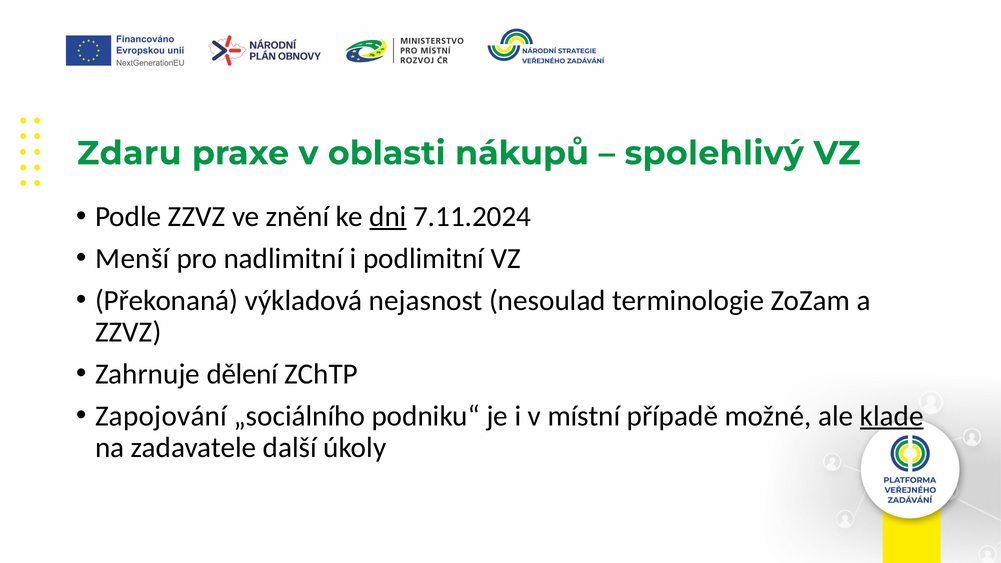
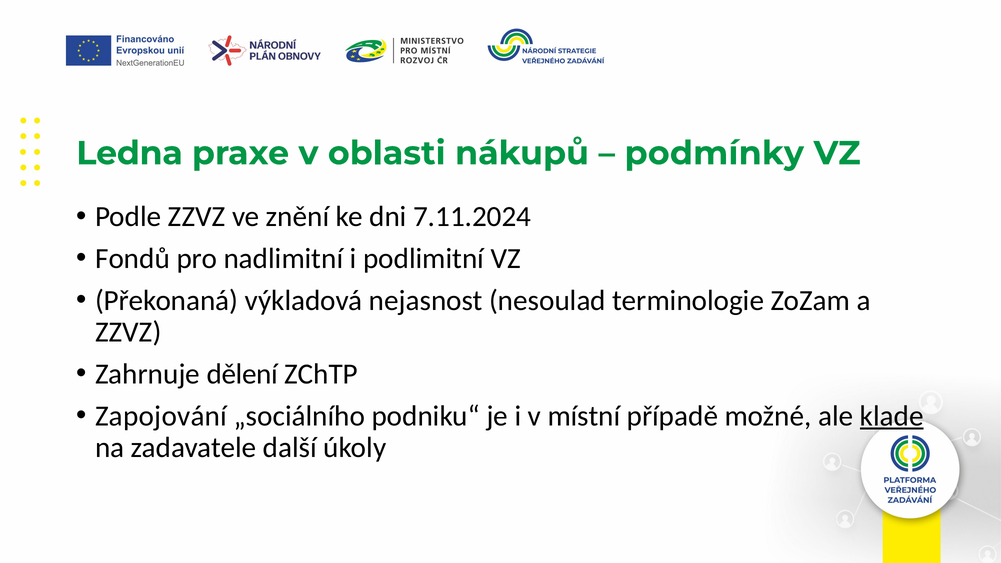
Zdaru: Zdaru -> Ledna (130, 153)
spolehlivý: spolehlivý -> podmínky (714, 153)
dni underline: present -> none (388, 217)
Menší: Menší -> Fondů (133, 259)
